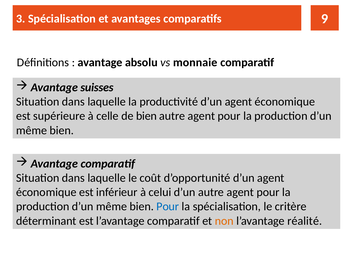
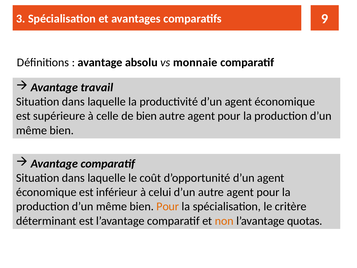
suisses: suisses -> travail (97, 87)
Pour colour: blue -> orange (168, 206)
réalité: réalité -> quotas (305, 221)
